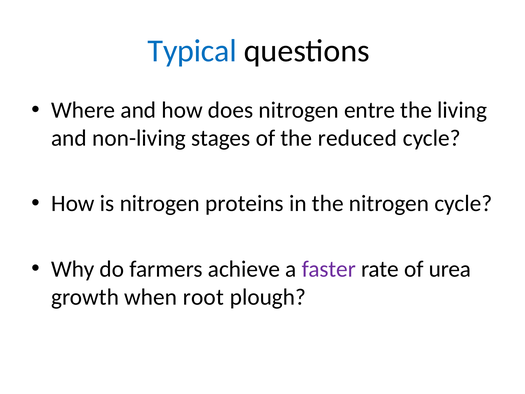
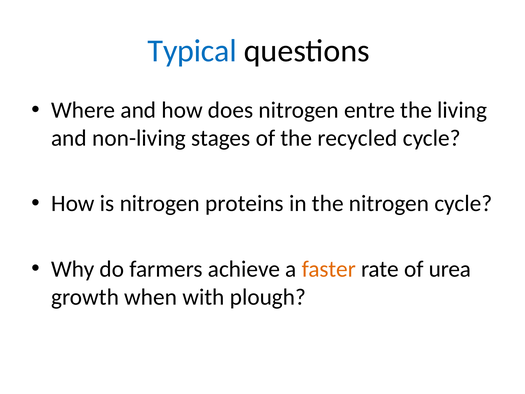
reduced: reduced -> recycled (357, 138)
faster colour: purple -> orange (329, 269)
root: root -> with (203, 297)
